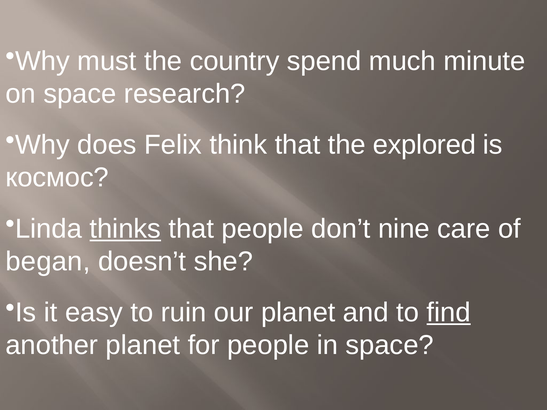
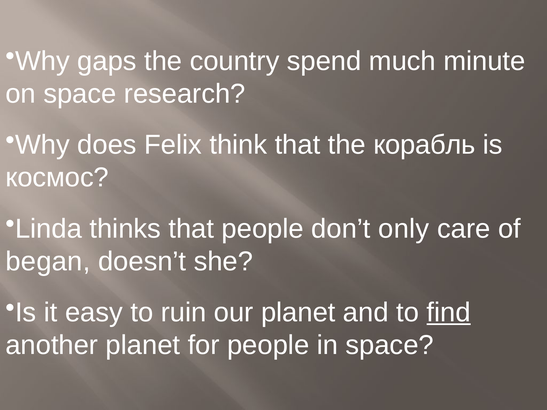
must: must -> gaps (107, 61)
explored: explored -> корабль (424, 145)
thinks underline: present -> none (125, 229)
nine: nine -> only (404, 229)
